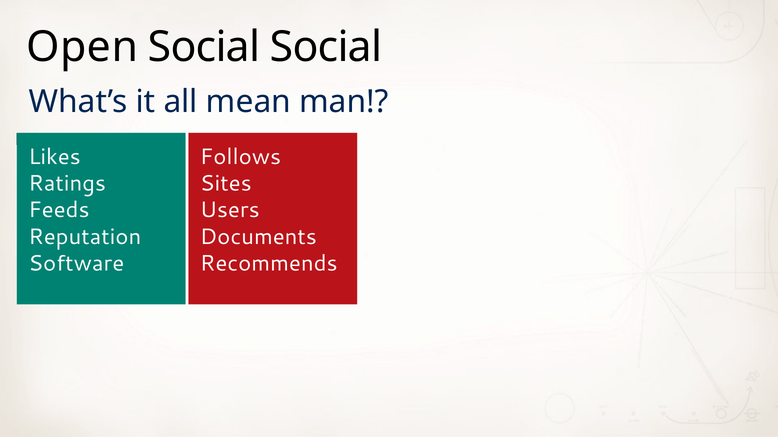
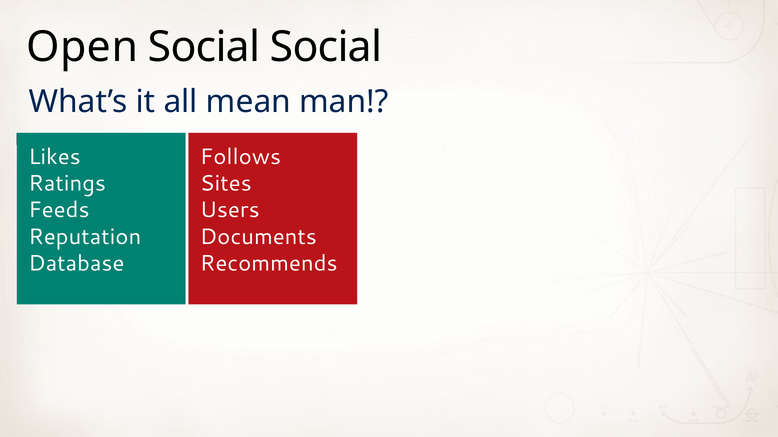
Software: Software -> Database (76, 264)
